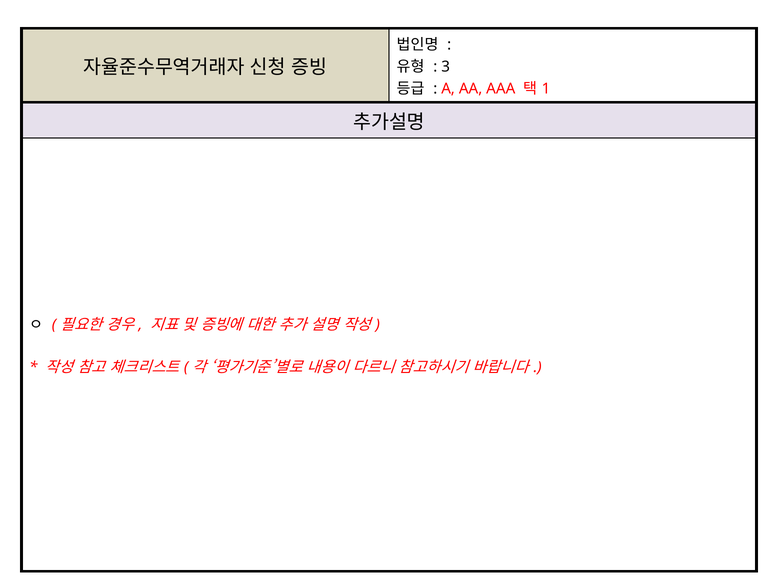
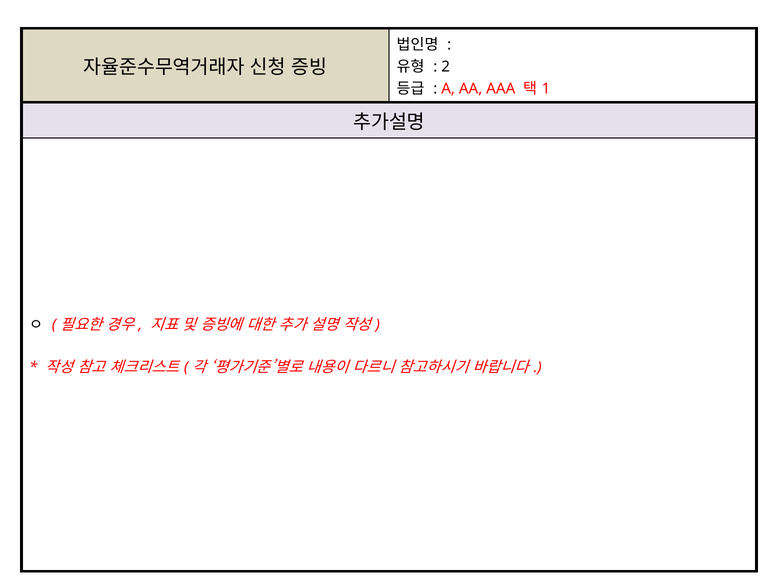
3: 3 -> 2 (446, 67)
